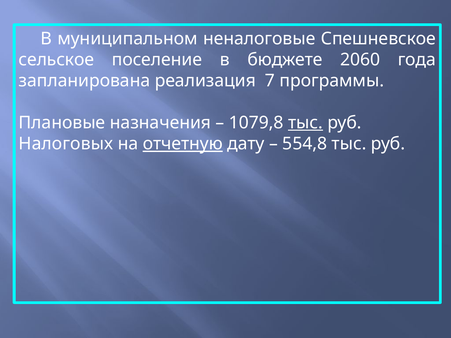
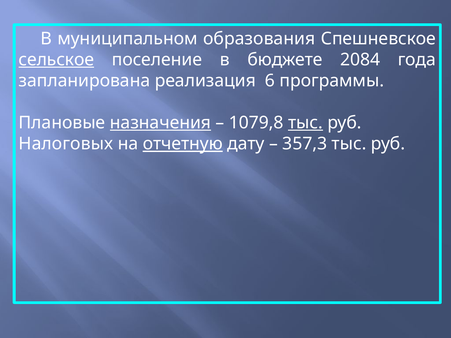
неналоговые: неналоговые -> образования (259, 39)
сельское underline: none -> present (56, 60)
2060: 2060 -> 2084 (360, 60)
7: 7 -> 6 (270, 81)
назначения underline: none -> present (160, 123)
554,8: 554,8 -> 357,3 (305, 144)
